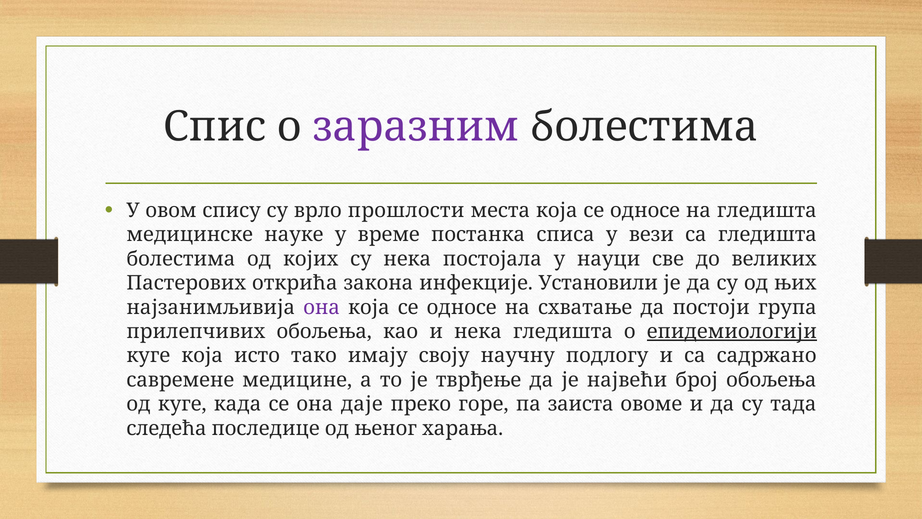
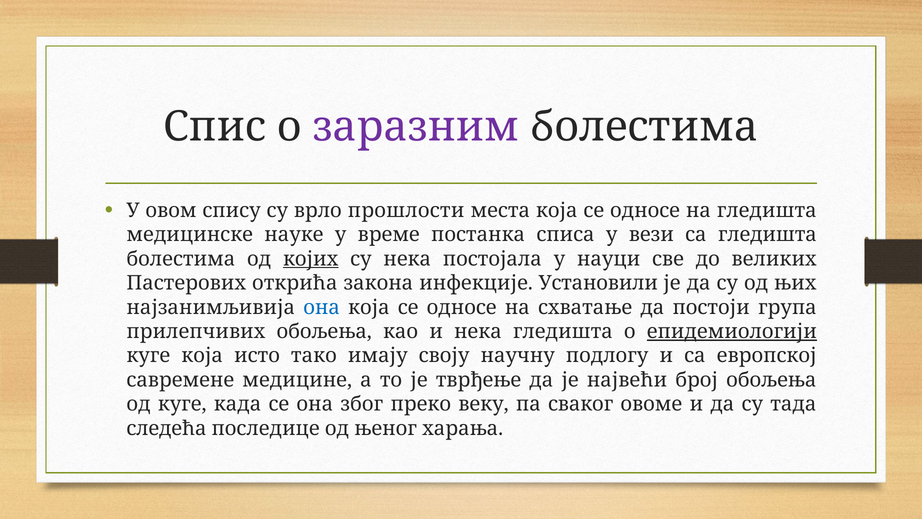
којих underline: none -> present (311, 259)
она colour: purple -> blue (322, 307)
садржано: садржано -> европској (767, 356)
даје: даје -> због (362, 404)
горе: горе -> веку (483, 404)
заиста: заиста -> сваког (581, 404)
